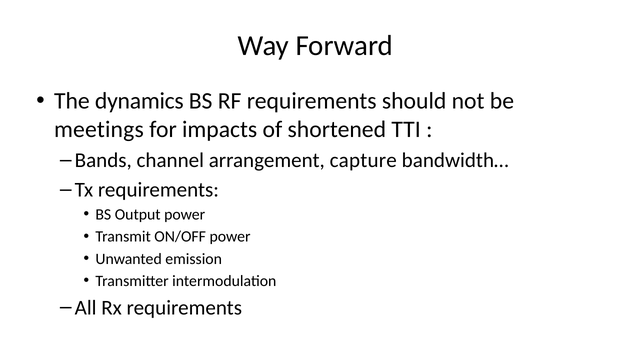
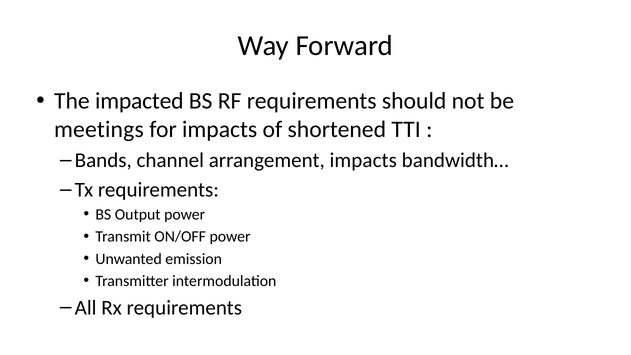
dynamics: dynamics -> impacted (139, 101)
arrangement capture: capture -> impacts (363, 160)
